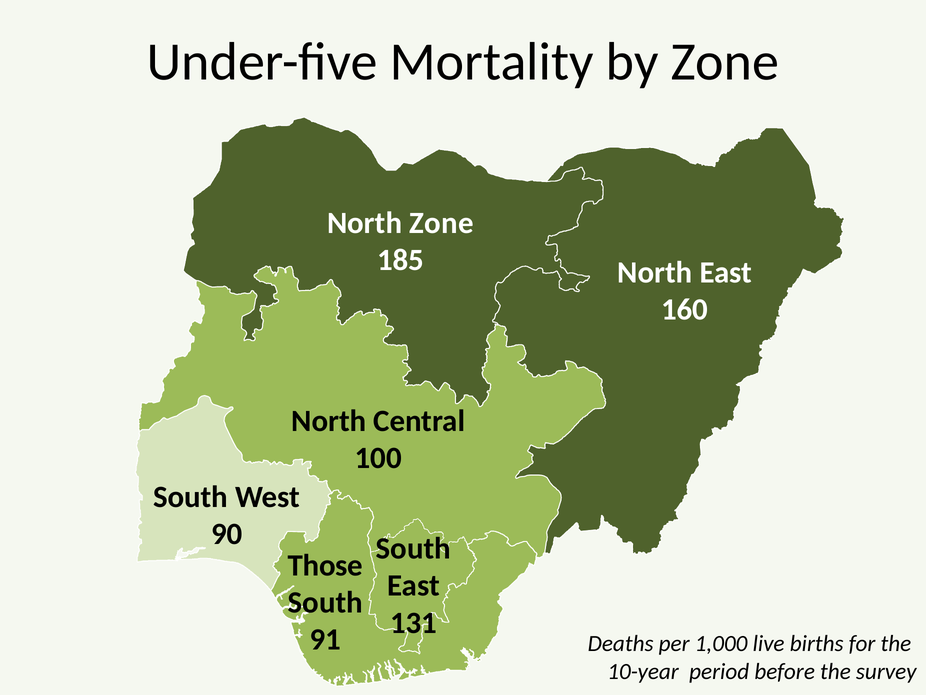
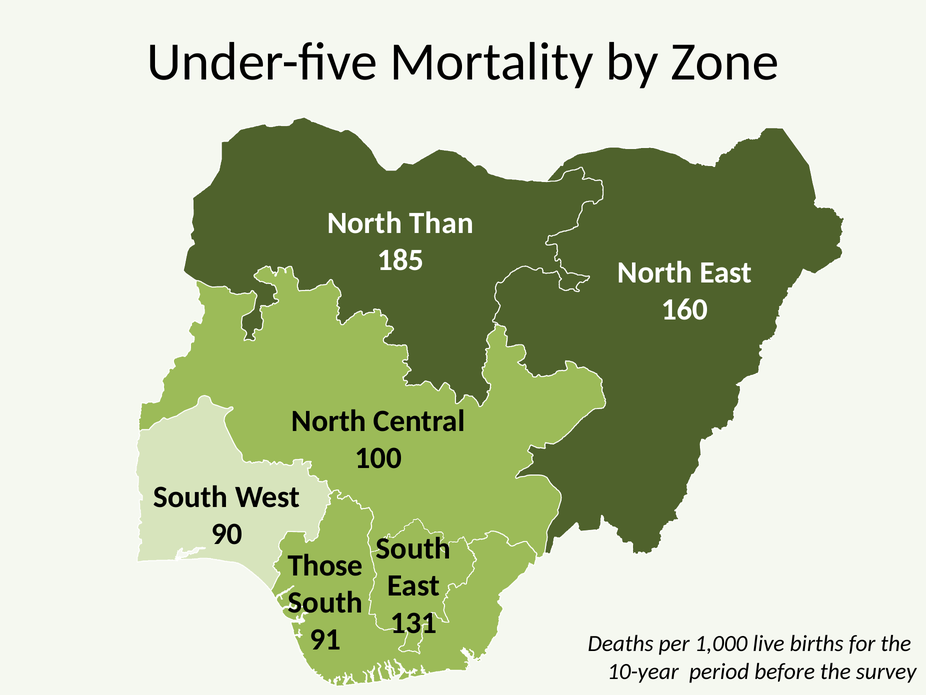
North Zone: Zone -> Than (441, 223)
